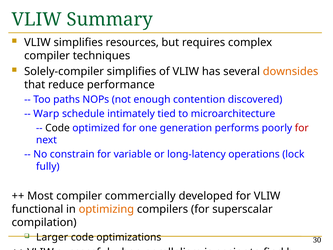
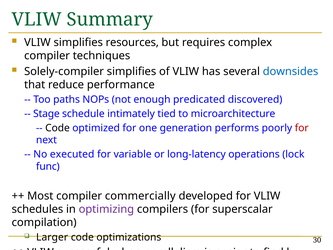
downsides colour: orange -> blue (291, 71)
contention: contention -> predicated (199, 99)
Warp: Warp -> Stage (46, 114)
constrain: constrain -> executed (72, 154)
fully: fully -> func (48, 166)
functional: functional -> schedules (37, 209)
optimizing colour: orange -> purple (106, 209)
